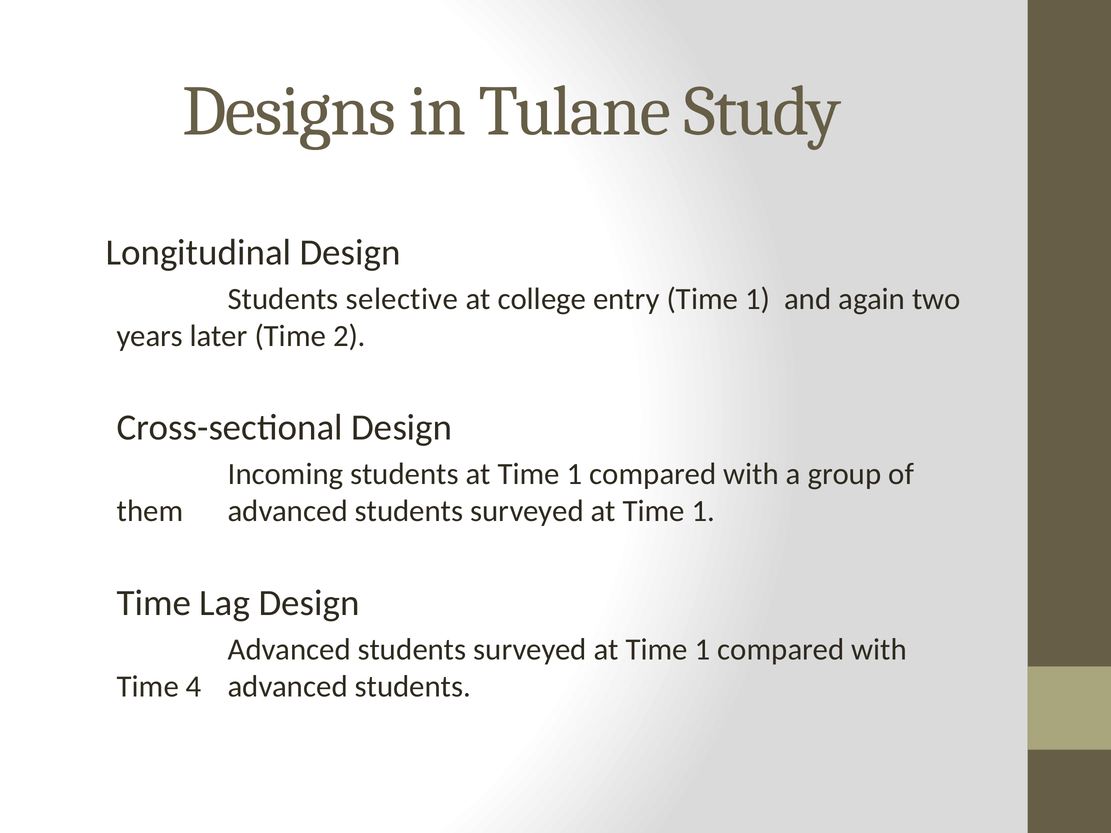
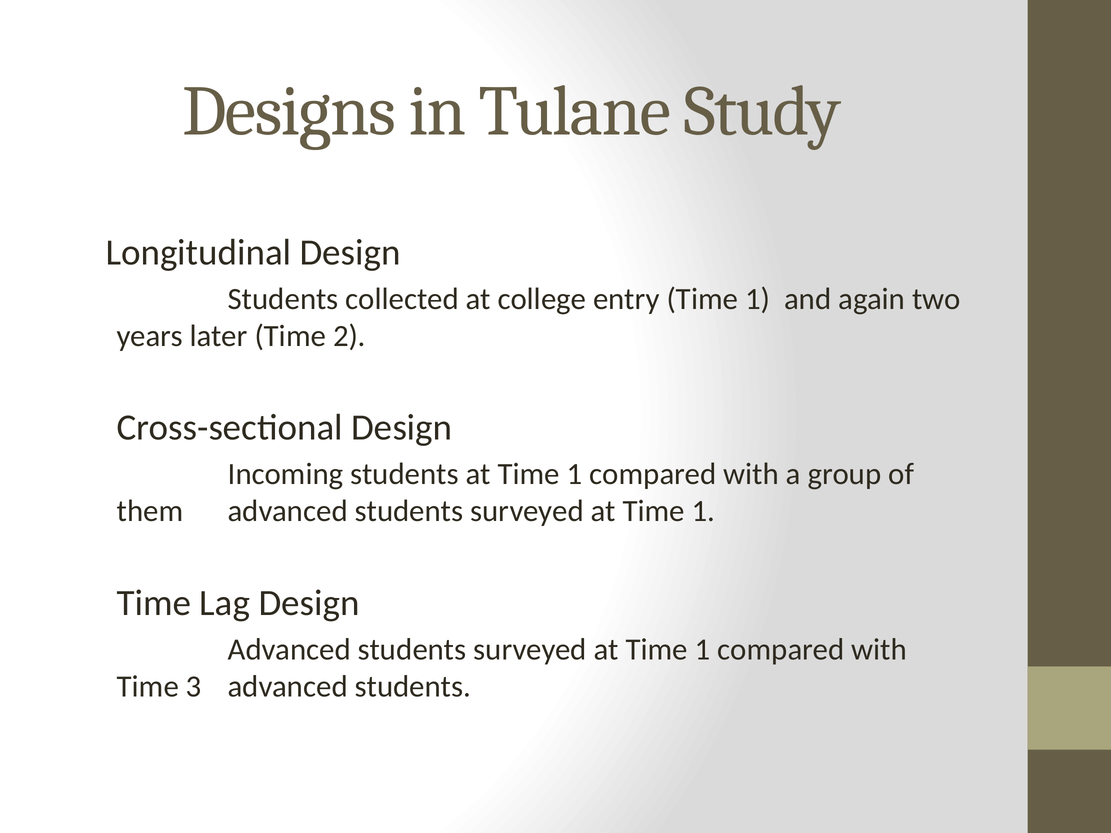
selective: selective -> collected (402, 299)
4: 4 -> 3 (194, 687)
